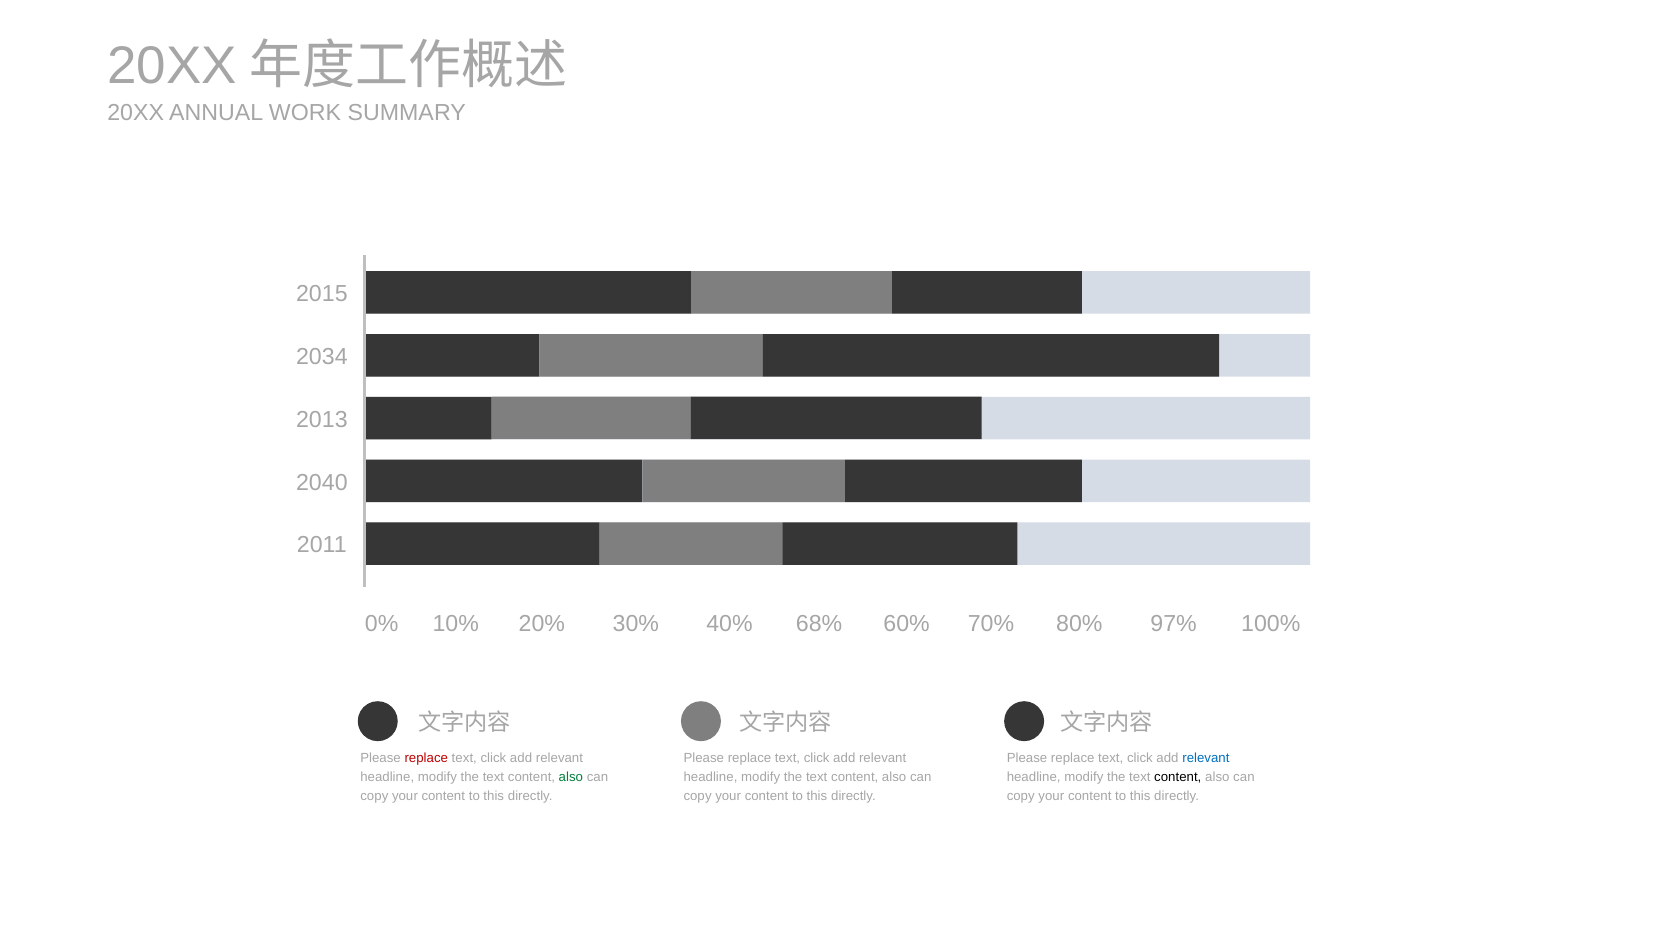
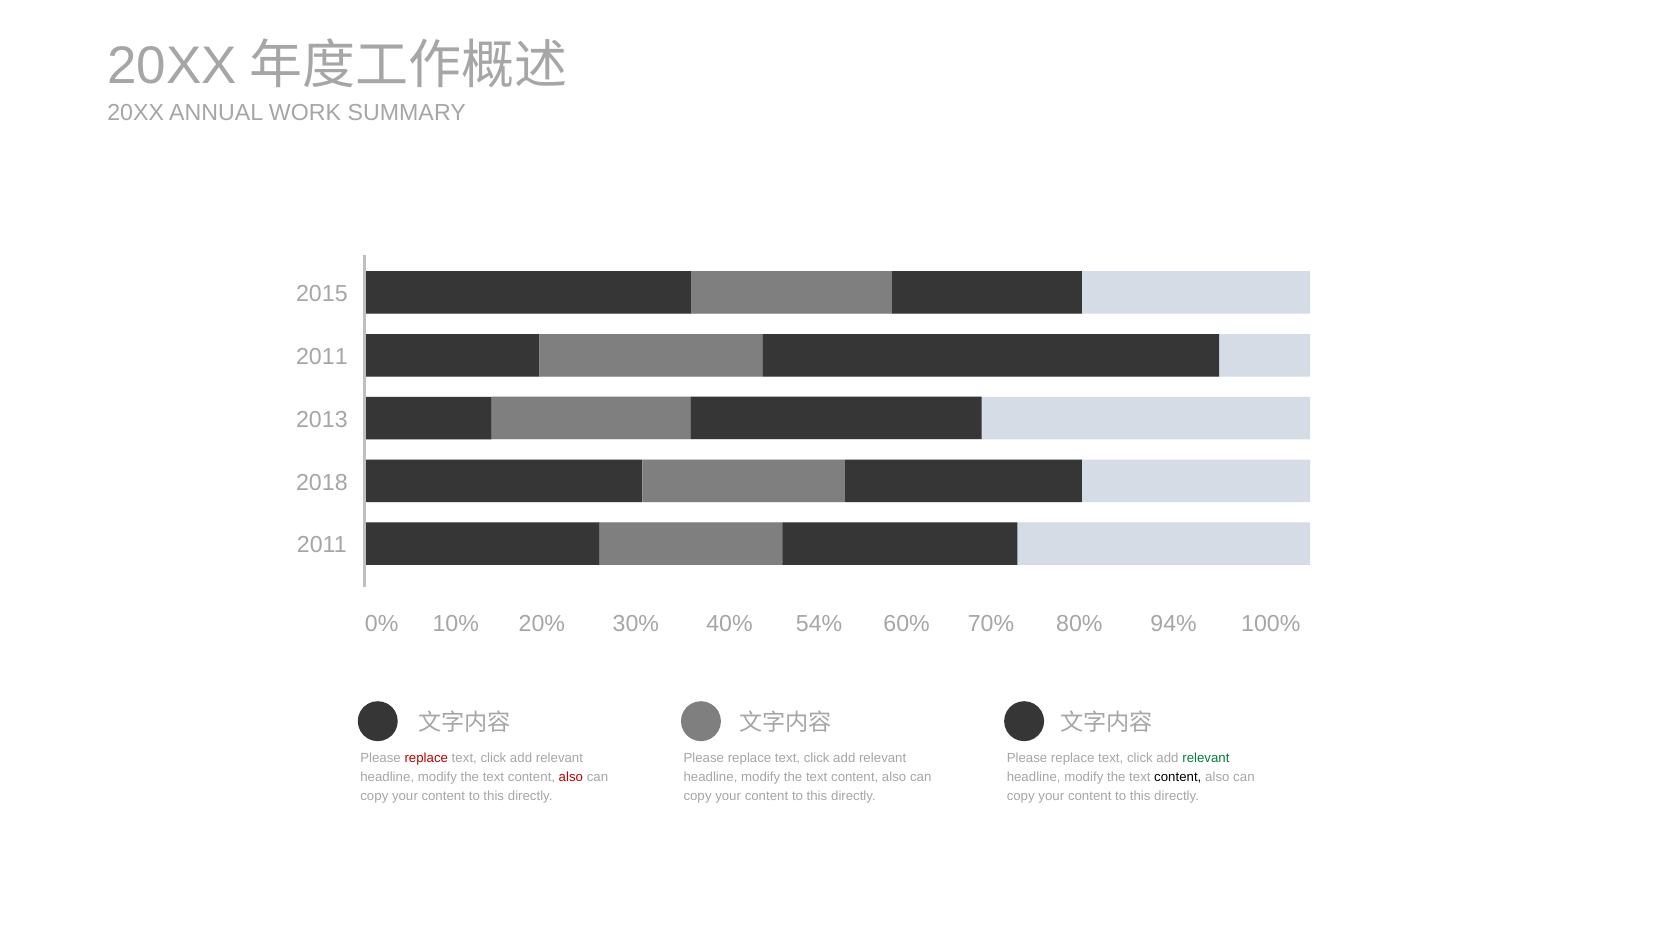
2034: 2034 -> 2011 (322, 357)
2040: 2040 -> 2018 (322, 482)
68%: 68% -> 54% (819, 624)
97%: 97% -> 94% (1174, 624)
relevant colour: blue -> green (1206, 759)
also colour: green -> red (571, 778)
